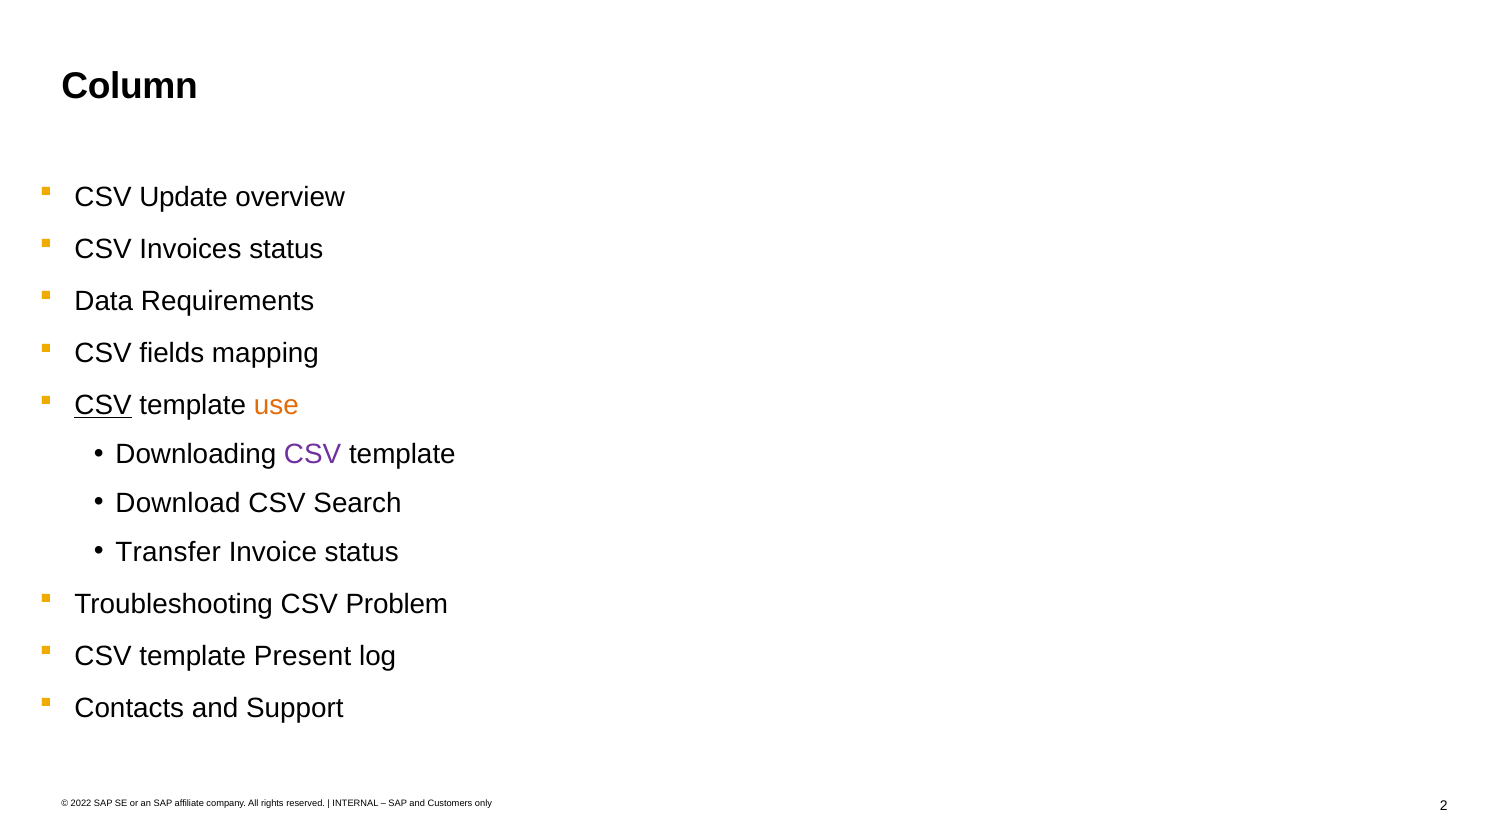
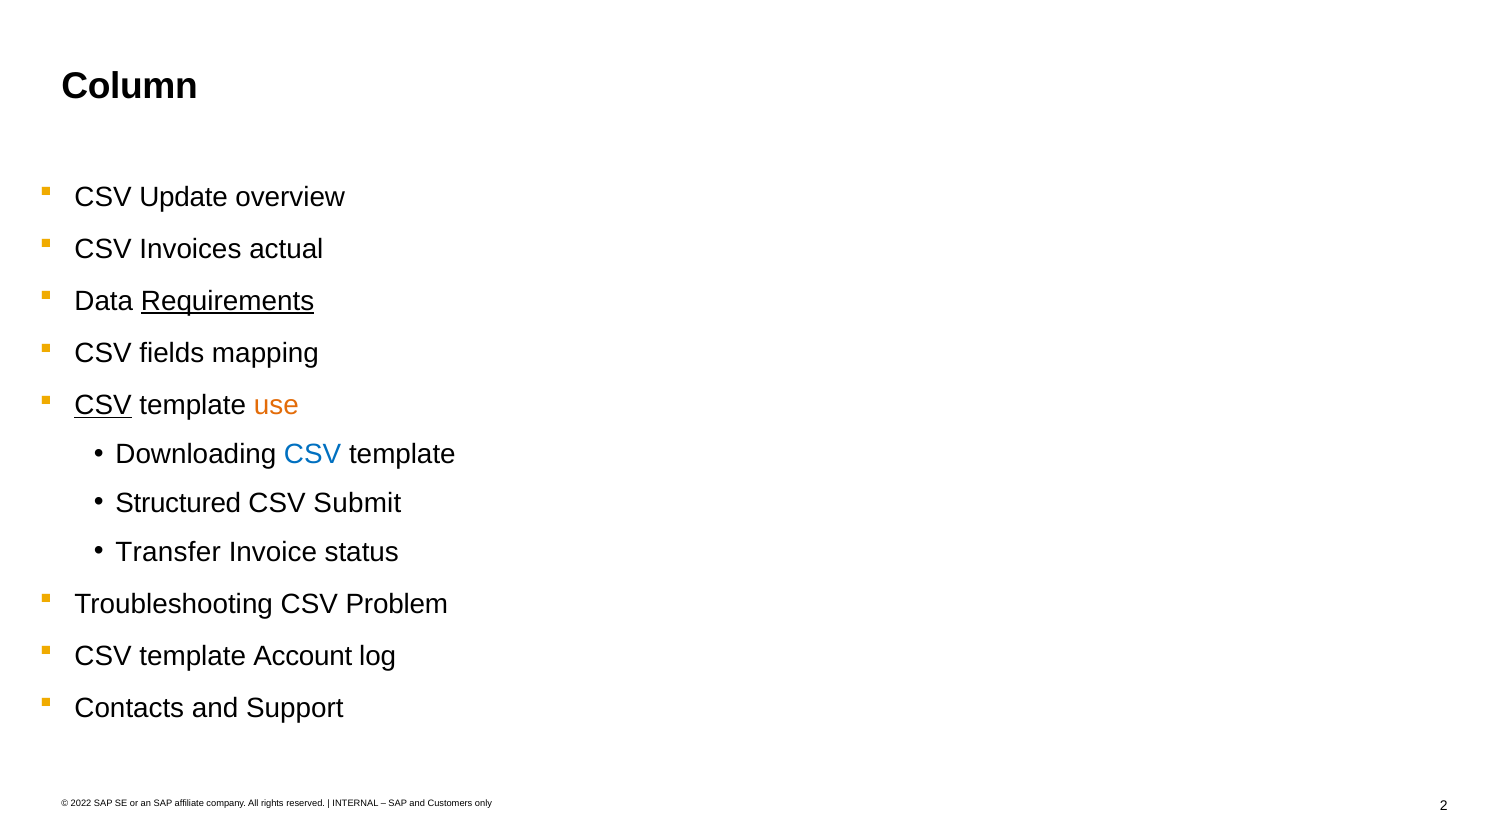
Invoices status: status -> actual (286, 249)
Requirements underline: none -> present (228, 301)
CSV colour: purple -> blue (313, 454)
Download: Download -> Structured (178, 503)
Search: Search -> Submit (357, 503)
Present: Present -> Account (303, 656)
